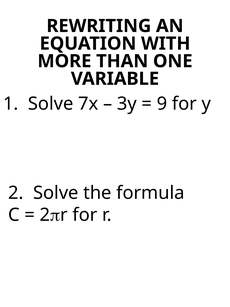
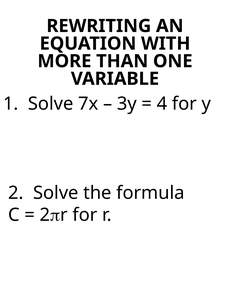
9: 9 -> 4 (162, 104)
